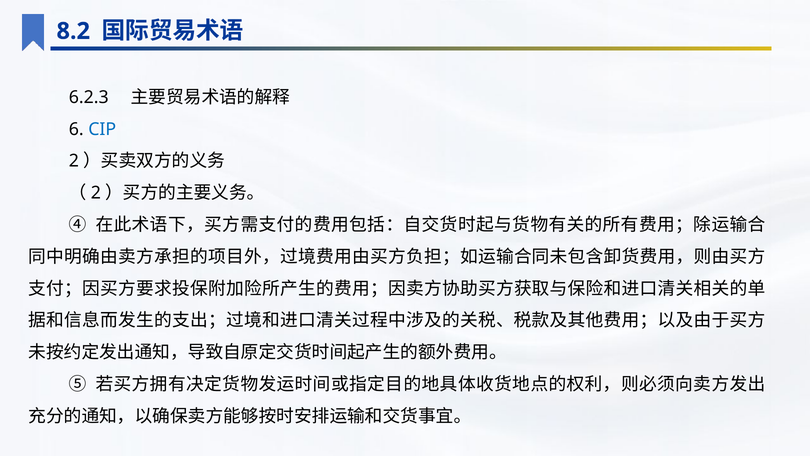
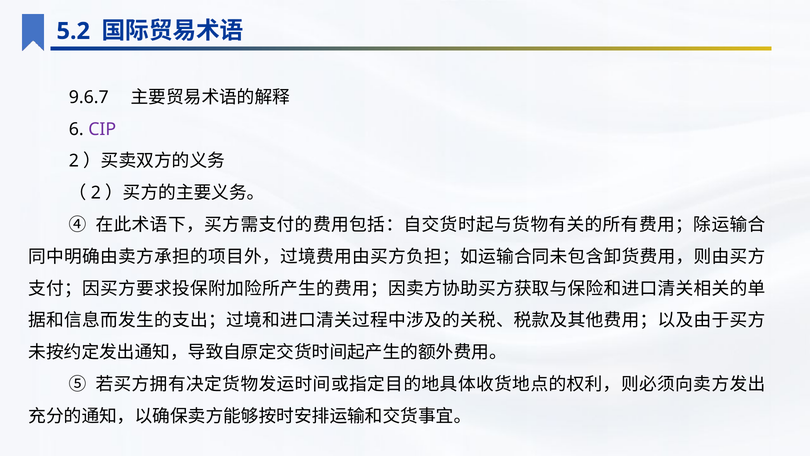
8.2: 8.2 -> 5.2 (73, 31)
6.2.3: 6.2.3 -> 9.6.7 (89, 97)
CIP colour: blue -> purple (102, 129)
